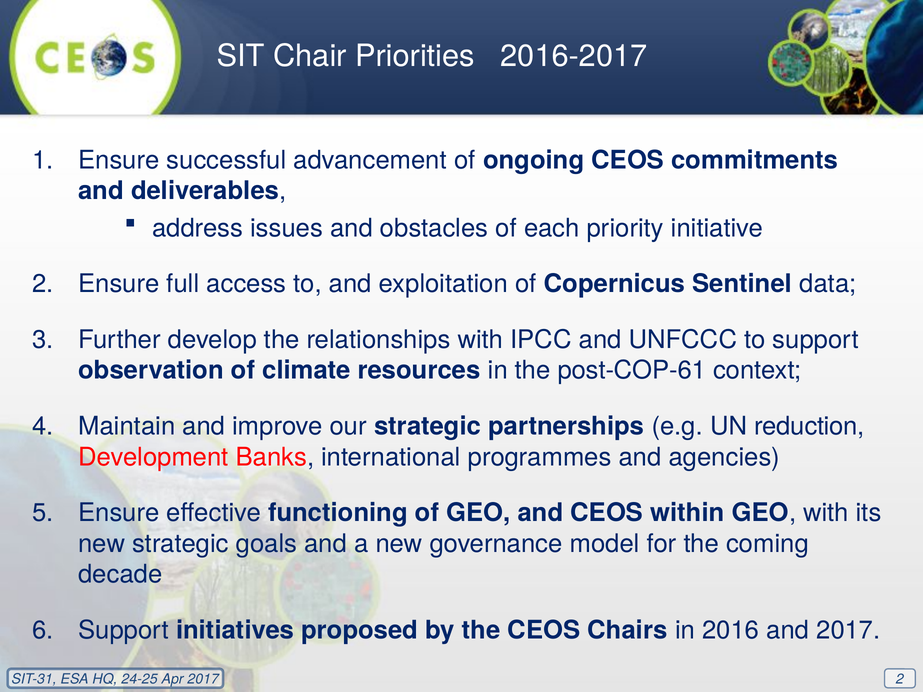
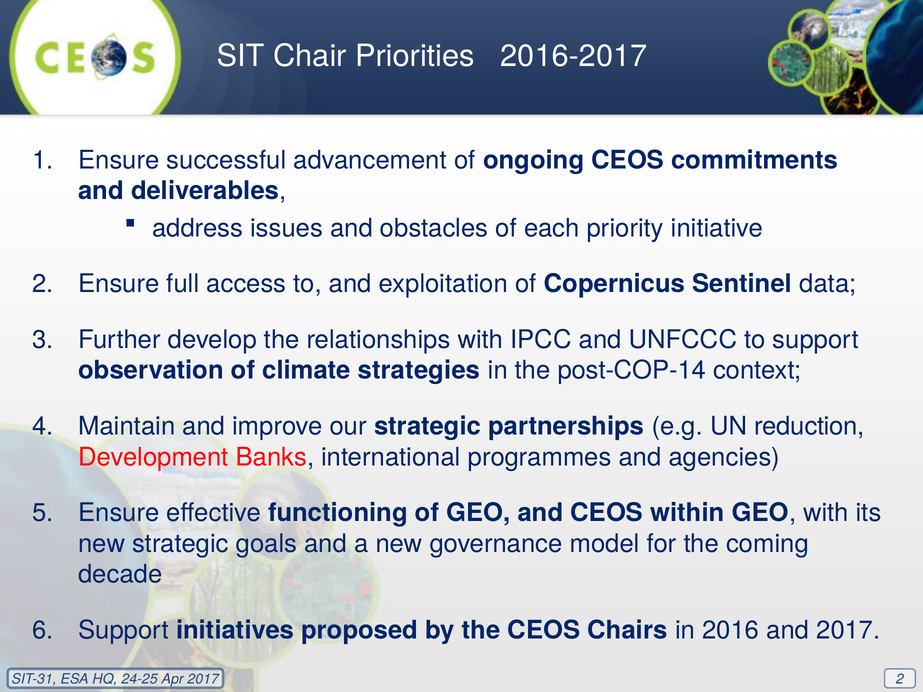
resources: resources -> strategies (419, 371)
post-COP-61: post-COP-61 -> post-COP-14 (632, 371)
